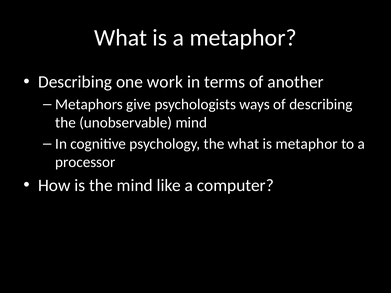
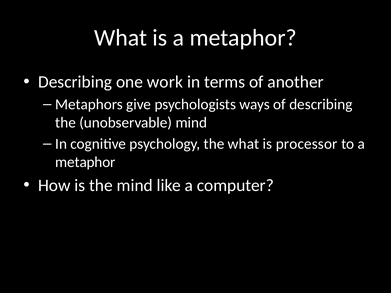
is metaphor: metaphor -> processor (307, 144)
processor: processor -> metaphor (85, 162)
